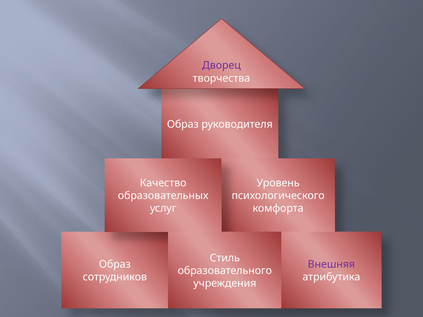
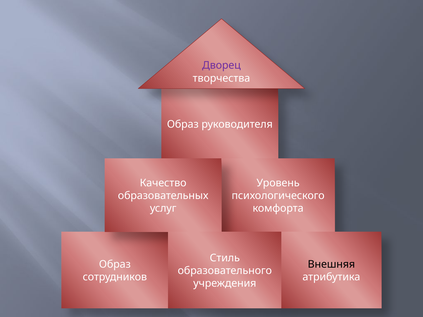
Внешняя colour: purple -> black (331, 265)
